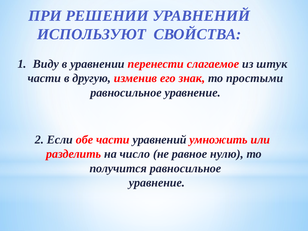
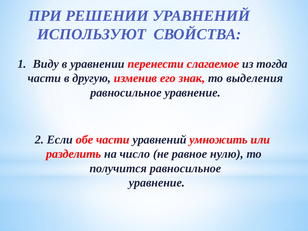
штук: штук -> тогда (272, 64)
простыми: простыми -> выделения (255, 78)
